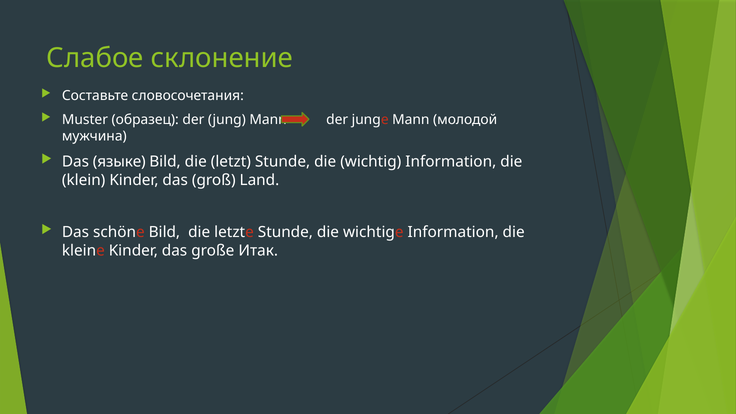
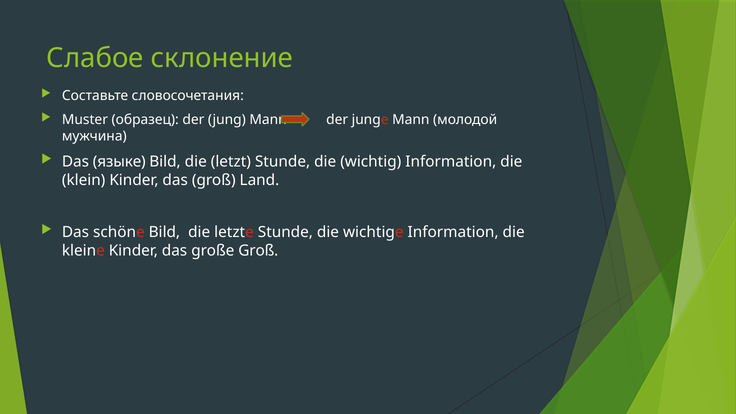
große Итак: Итак -> Groß (258, 251)
